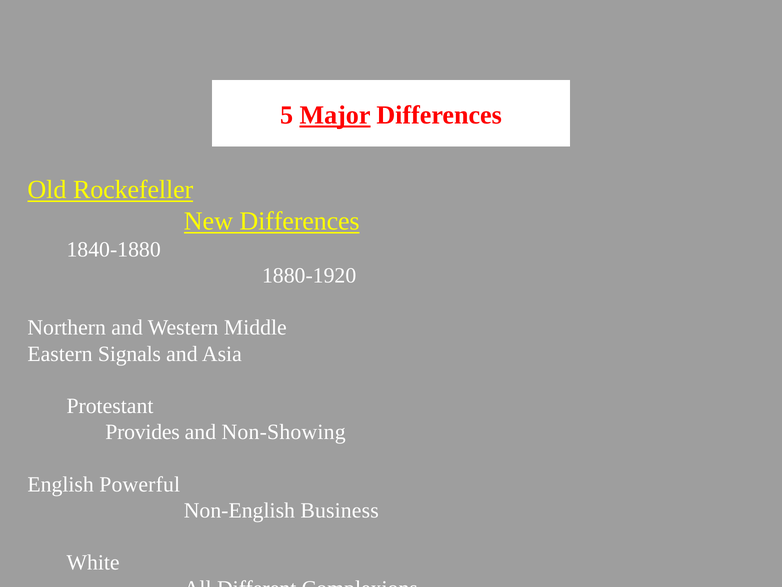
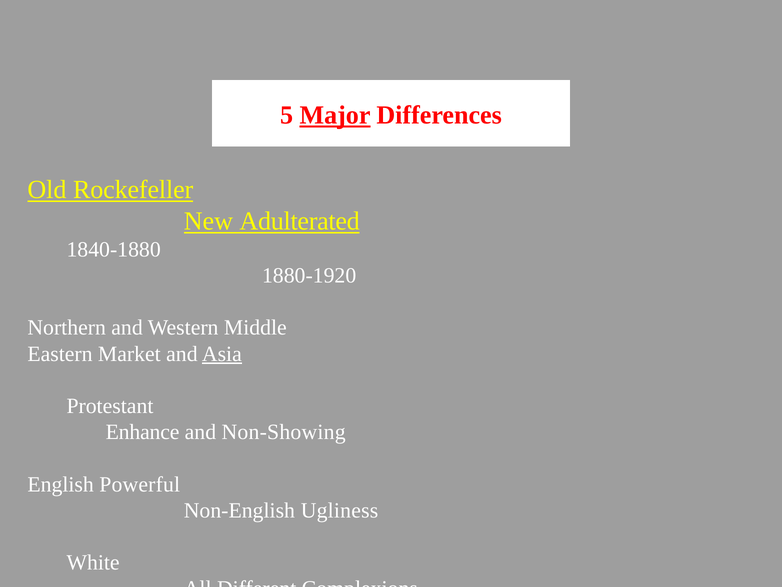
New Differences: Differences -> Adulterated (300, 221)
Signals: Signals -> Market (129, 354)
Asia underline: none -> present (222, 354)
Provides: Provides -> Enhance (143, 432)
Business: Business -> Ugliness (340, 510)
